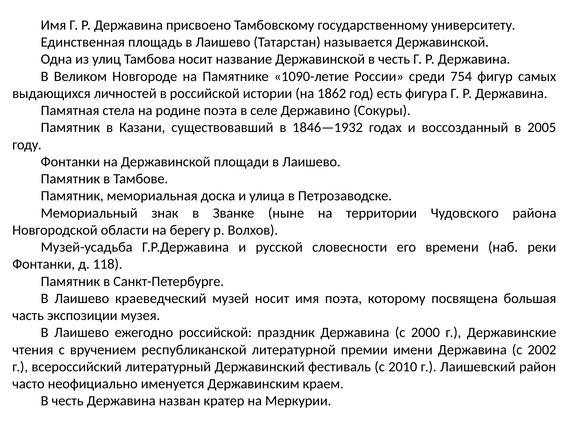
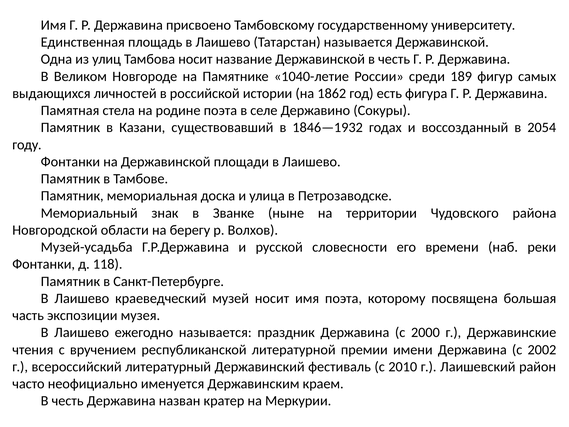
1090-летие: 1090-летие -> 1040-летие (312, 76)
754: 754 -> 189 (461, 76)
2005: 2005 -> 2054 (542, 128)
ежегодно российской: российской -> называется (215, 332)
